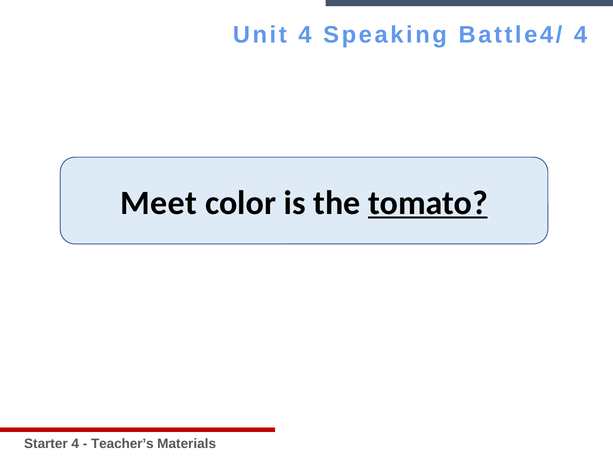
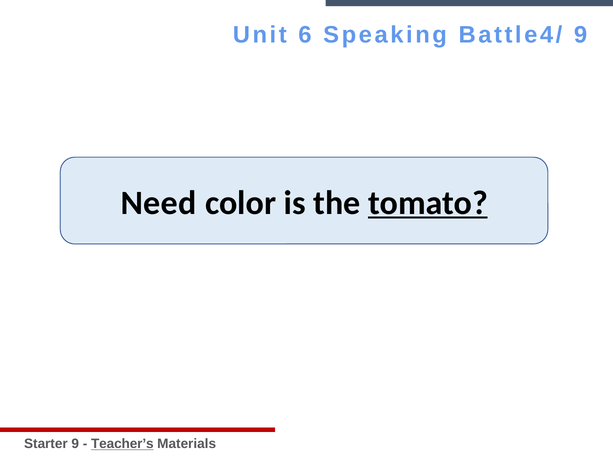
Unit 4: 4 -> 6 (305, 35)
Battle4/ 4: 4 -> 9 (581, 35)
Meet: Meet -> Need (159, 203)
Starter 4: 4 -> 9 (75, 445)
Teacher’s underline: none -> present (122, 445)
